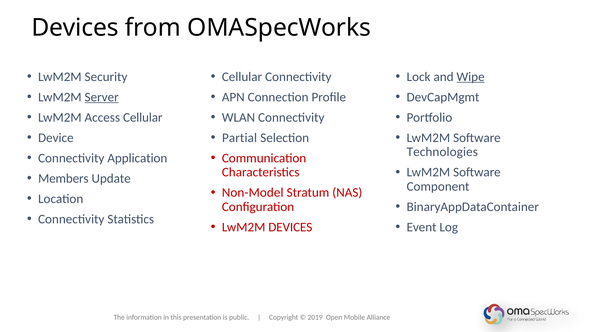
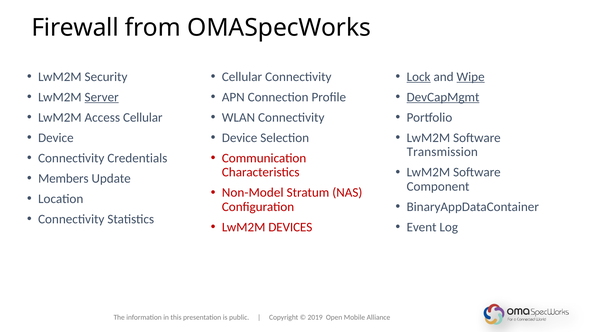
Devices: Devices -> Firewall (75, 28)
Lock underline: none -> present (419, 77)
DevCapMgmt underline: none -> present (443, 97)
Partial: Partial -> Device (240, 138)
Technologies: Technologies -> Transmission (442, 152)
Application: Application -> Credentials (137, 158)
